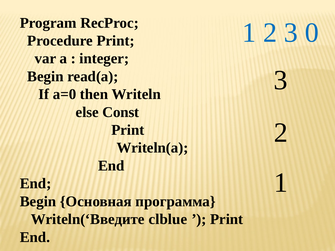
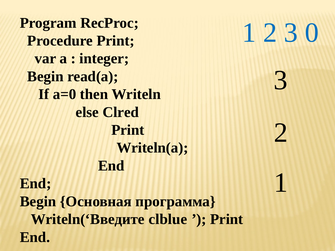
Const: Const -> Clred (121, 112)
